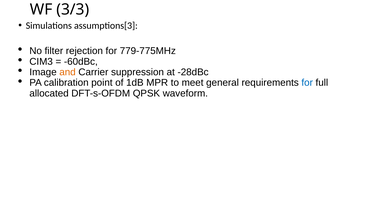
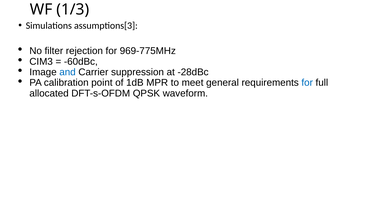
3/3: 3/3 -> 1/3 (73, 9)
779-775MHz: 779-775MHz -> 969-775MHz (148, 51)
and colour: orange -> blue (68, 72)
